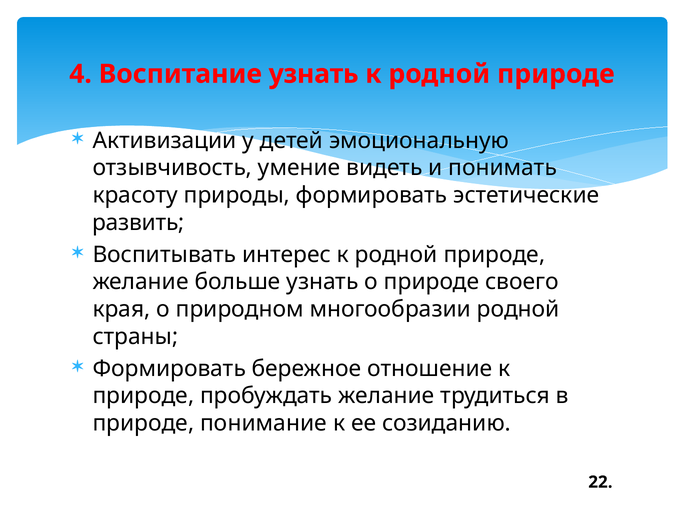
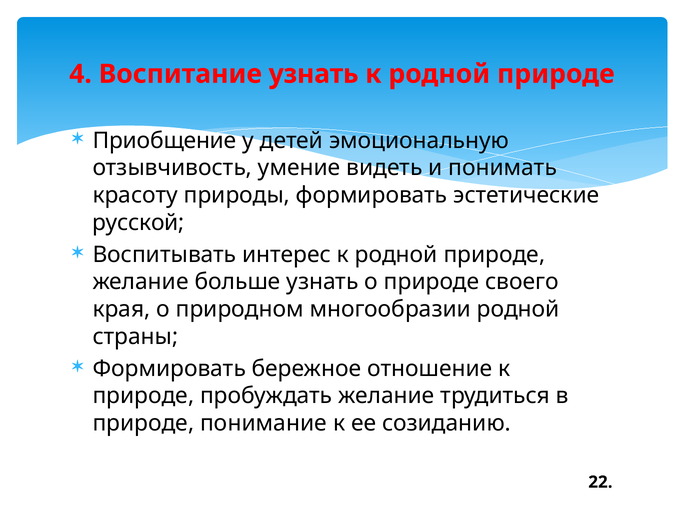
Активизации: Активизации -> Приобщение (165, 141)
развить: развить -> русской (138, 223)
